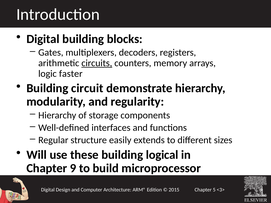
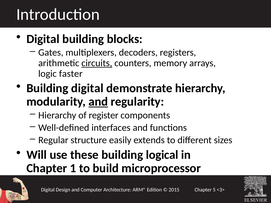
Building circuit: circuit -> digital (87, 88)
and underline: none -> present (98, 102)
storage: storage -> register (104, 115)
9: 9 -> 1 (73, 168)
